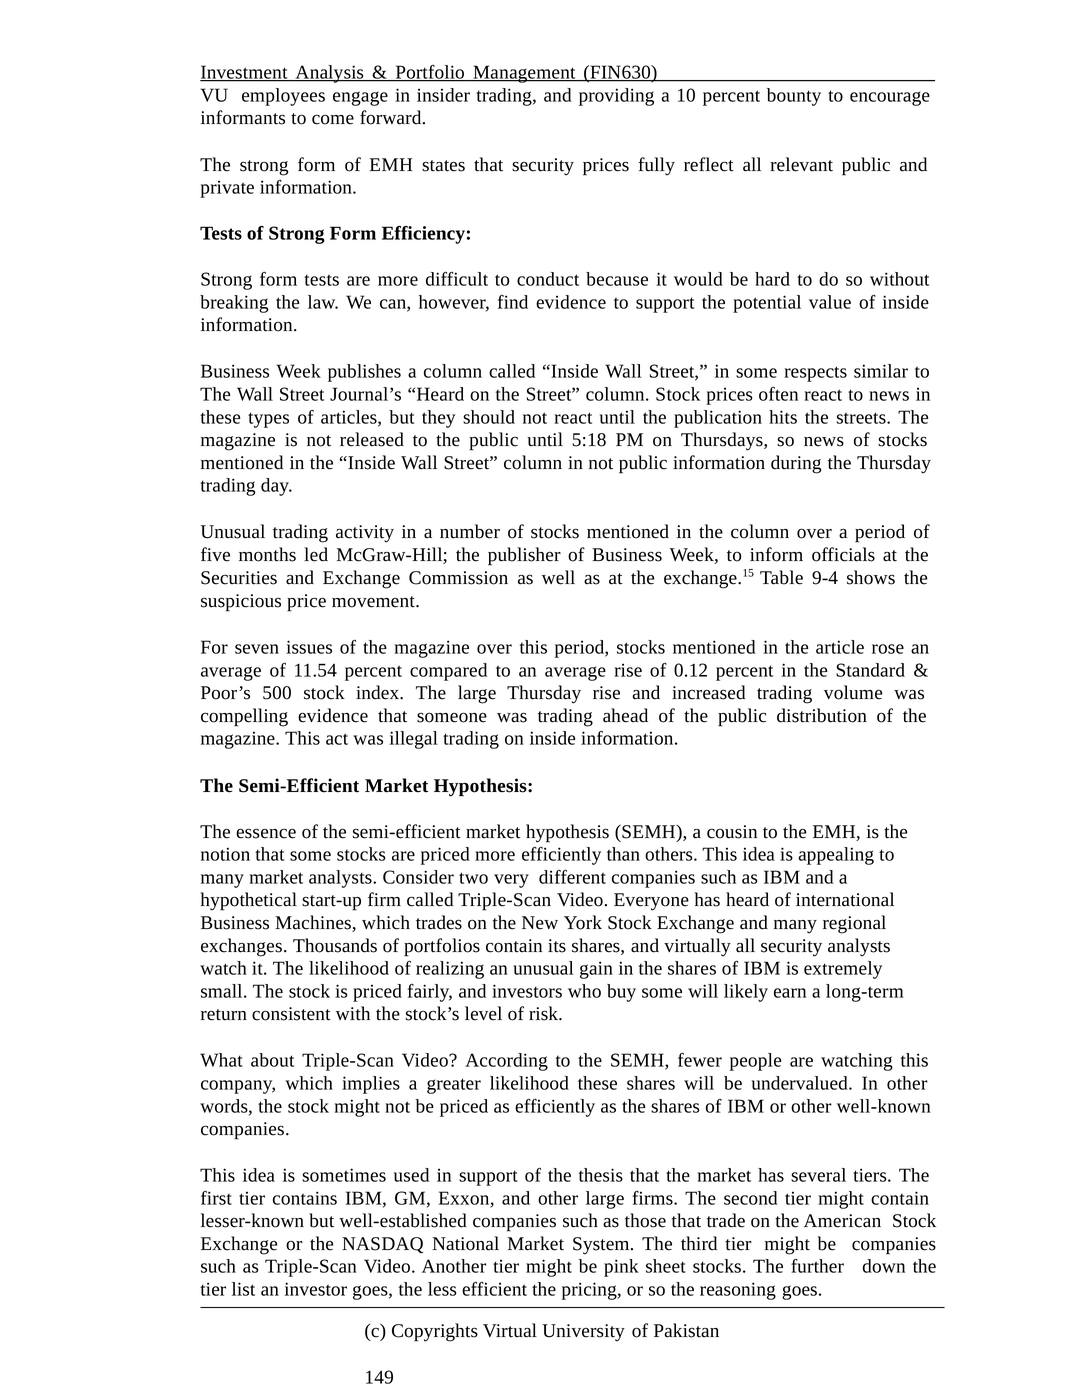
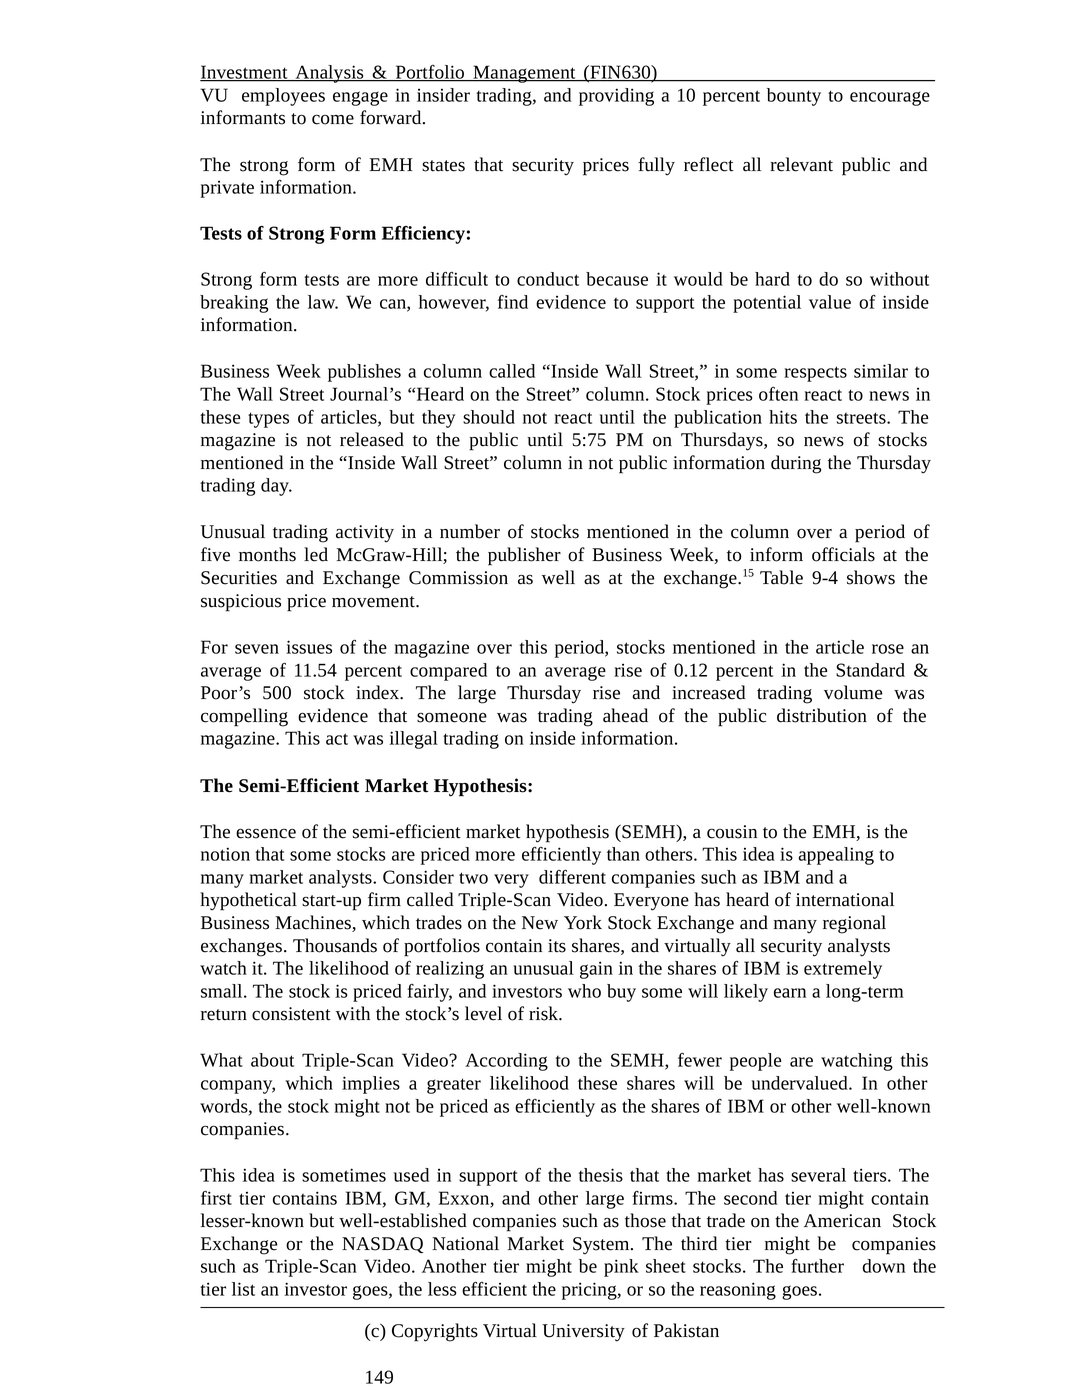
5:18: 5:18 -> 5:75 (589, 440)
